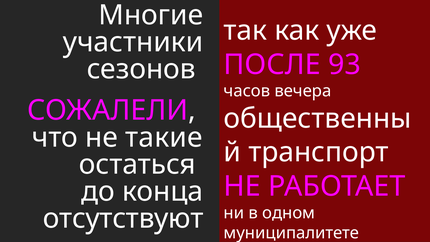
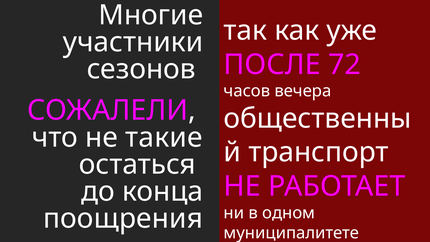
93: 93 -> 72 (344, 65)
отсутствуют: отсутствуют -> поощрения (123, 218)
